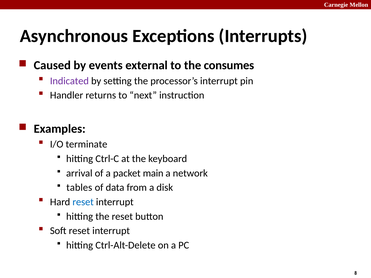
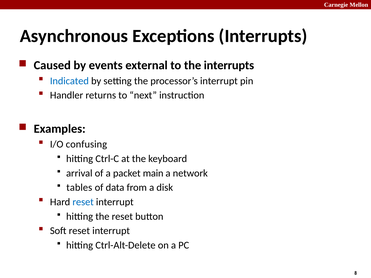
the consumes: consumes -> interrupts (229, 65)
Indicated colour: purple -> blue (69, 81)
terminate: terminate -> confusing (86, 144)
